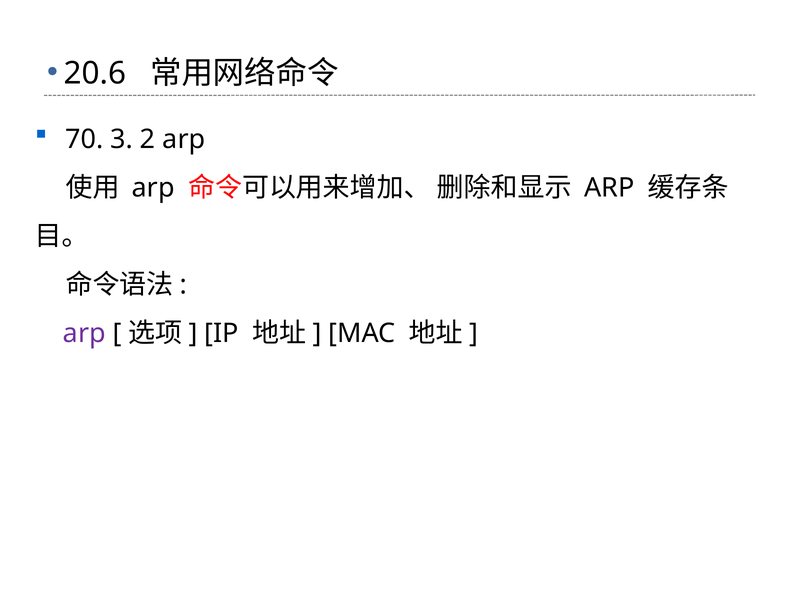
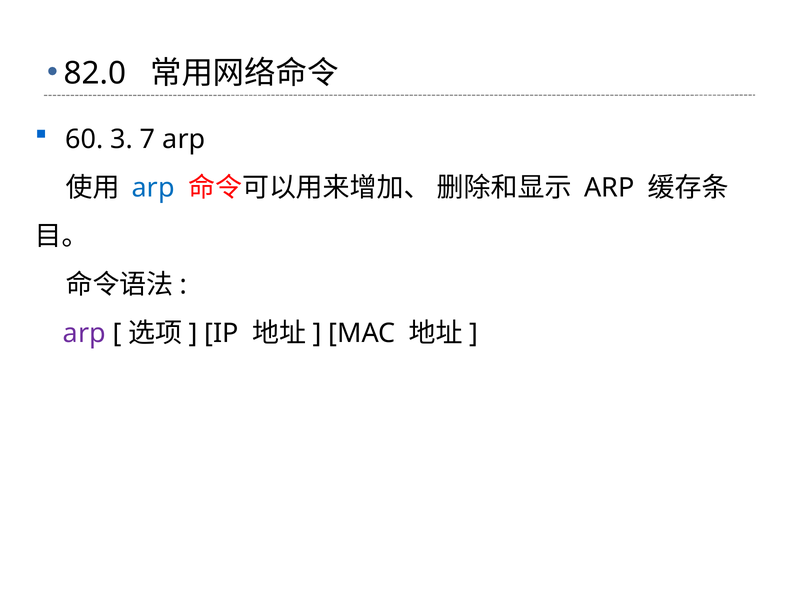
20.6: 20.6 -> 82.0 (95, 73)
70: 70 -> 60 (84, 139)
2: 2 -> 7 (148, 139)
arp colour: black -> blue (153, 188)
